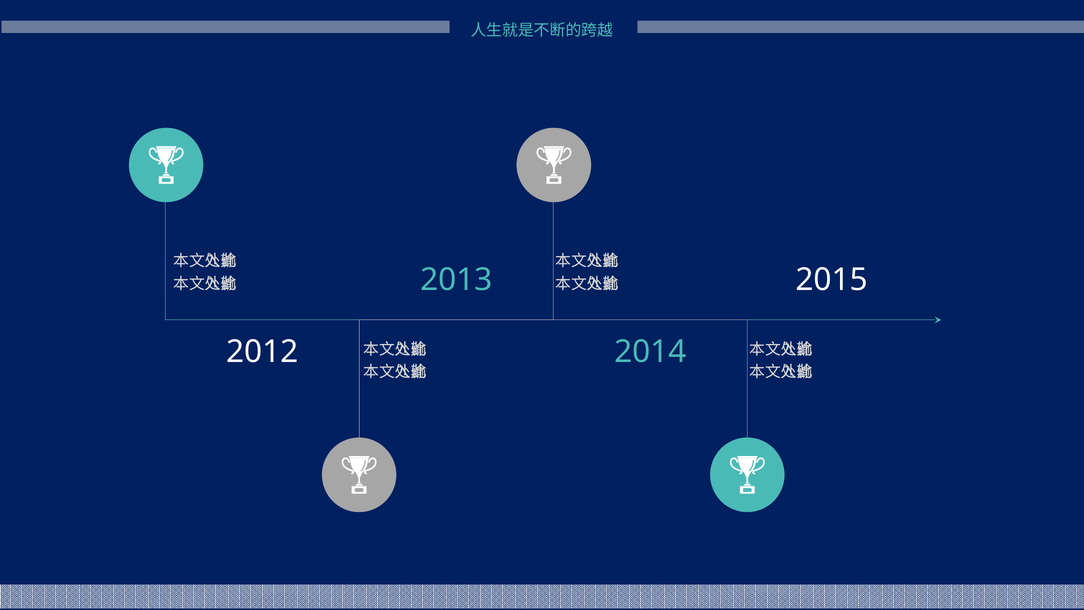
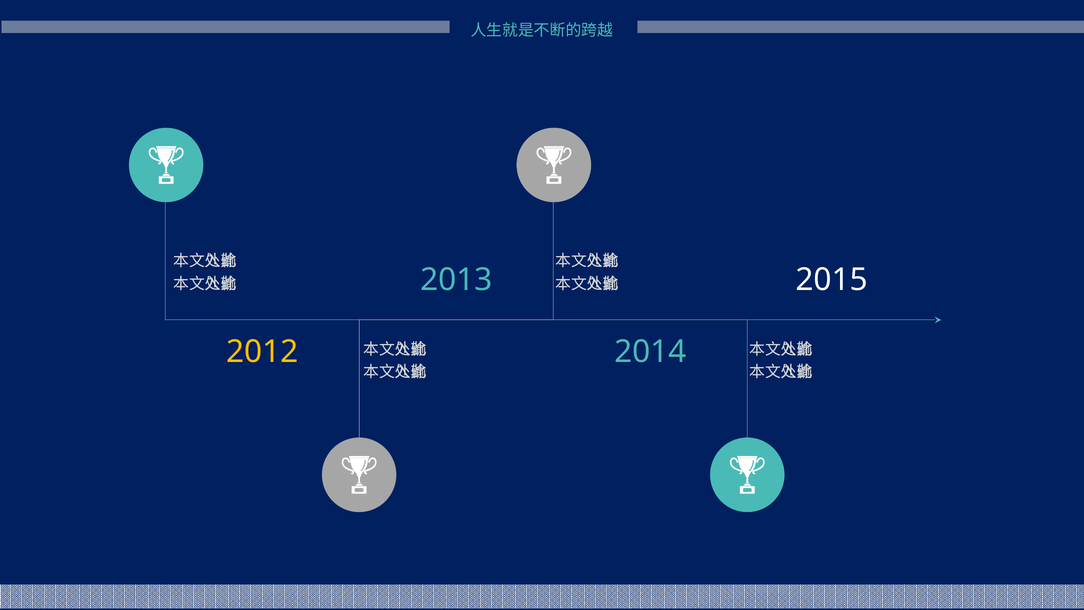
2012 colour: white -> yellow (262, 352)
